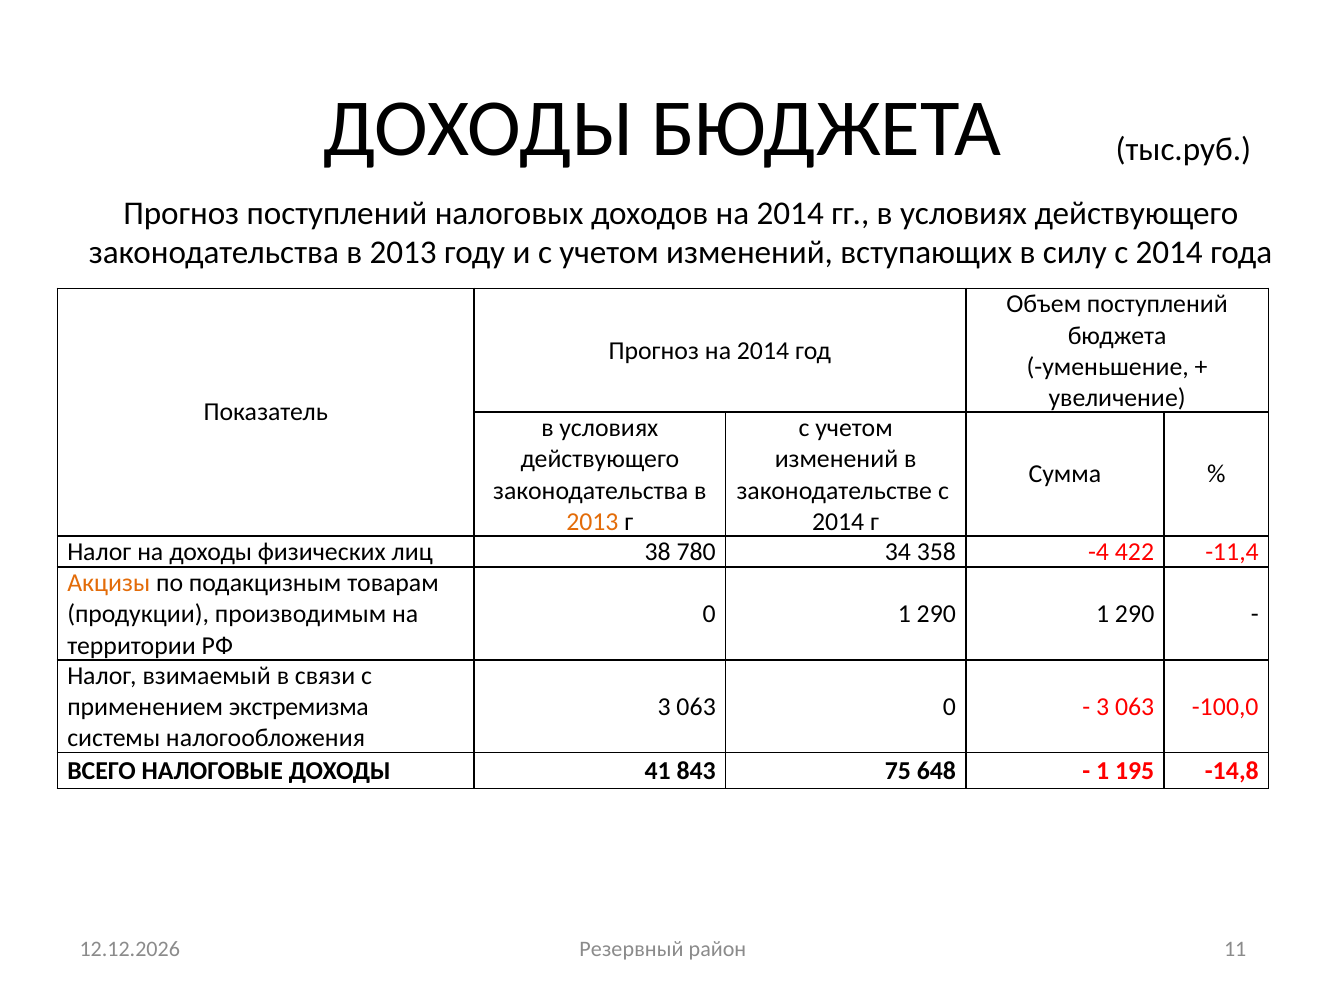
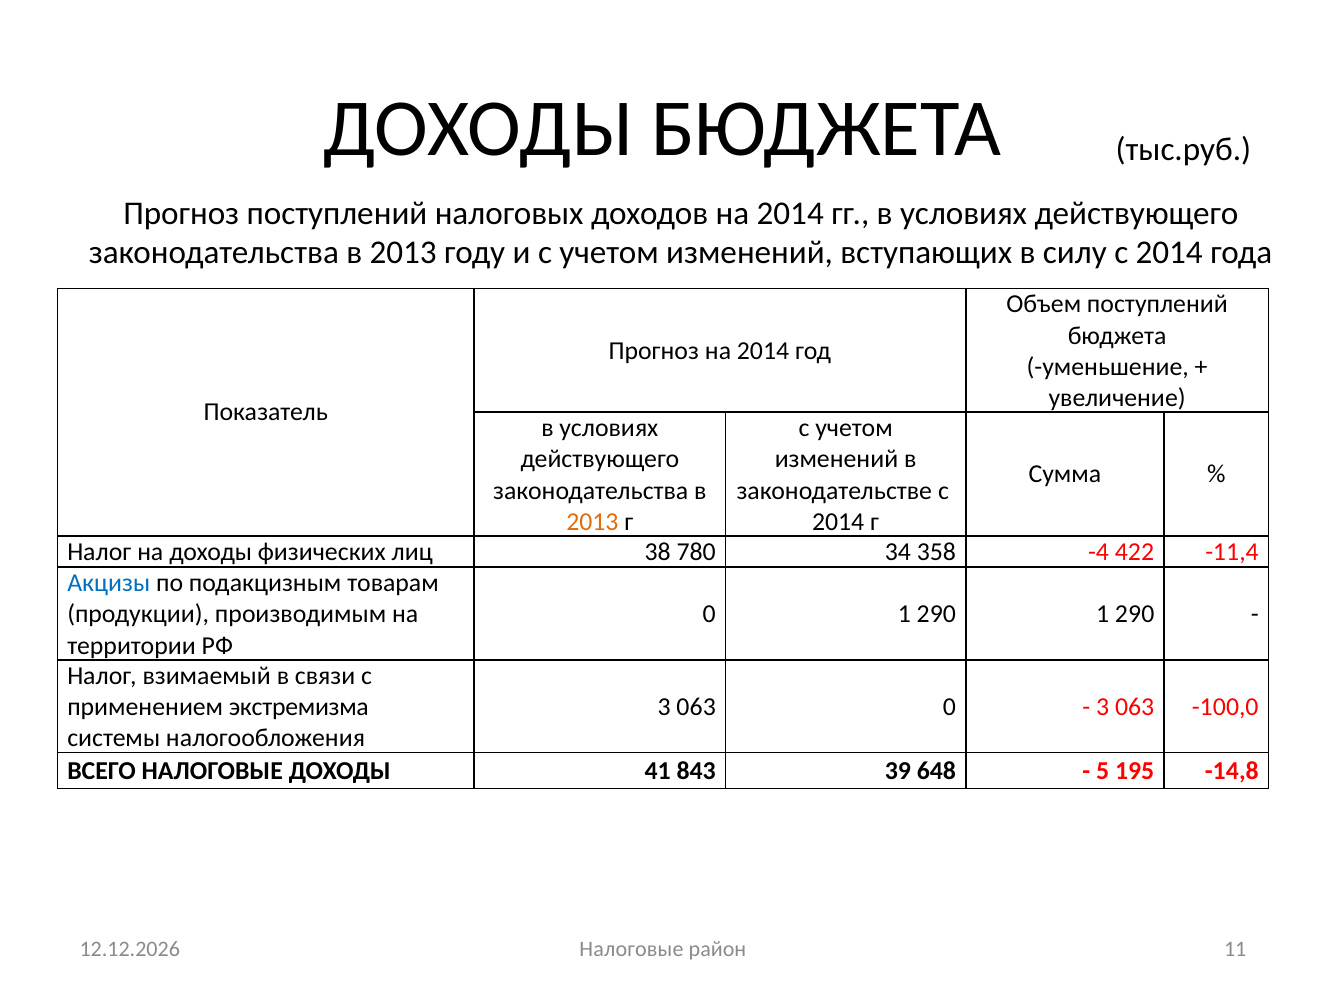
Акцизы colour: orange -> blue (109, 583)
75: 75 -> 39 (898, 771)
1: 1 -> 5 (1103, 771)
Резервный: Резервный -> Налоговые (632, 950)
